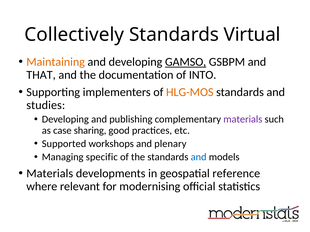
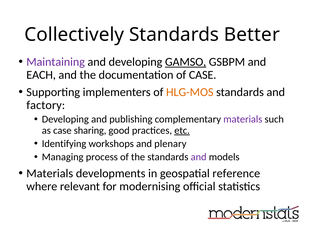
Virtual: Virtual -> Better (252, 35)
Maintaining colour: orange -> purple (56, 62)
THAT: THAT -> EACH (41, 75)
of INTO: INTO -> CASE (203, 75)
studies: studies -> factory (46, 105)
etc underline: none -> present (182, 131)
Supported: Supported -> Identifying (64, 144)
specific: specific -> process (102, 157)
and colour: blue -> purple (199, 157)
